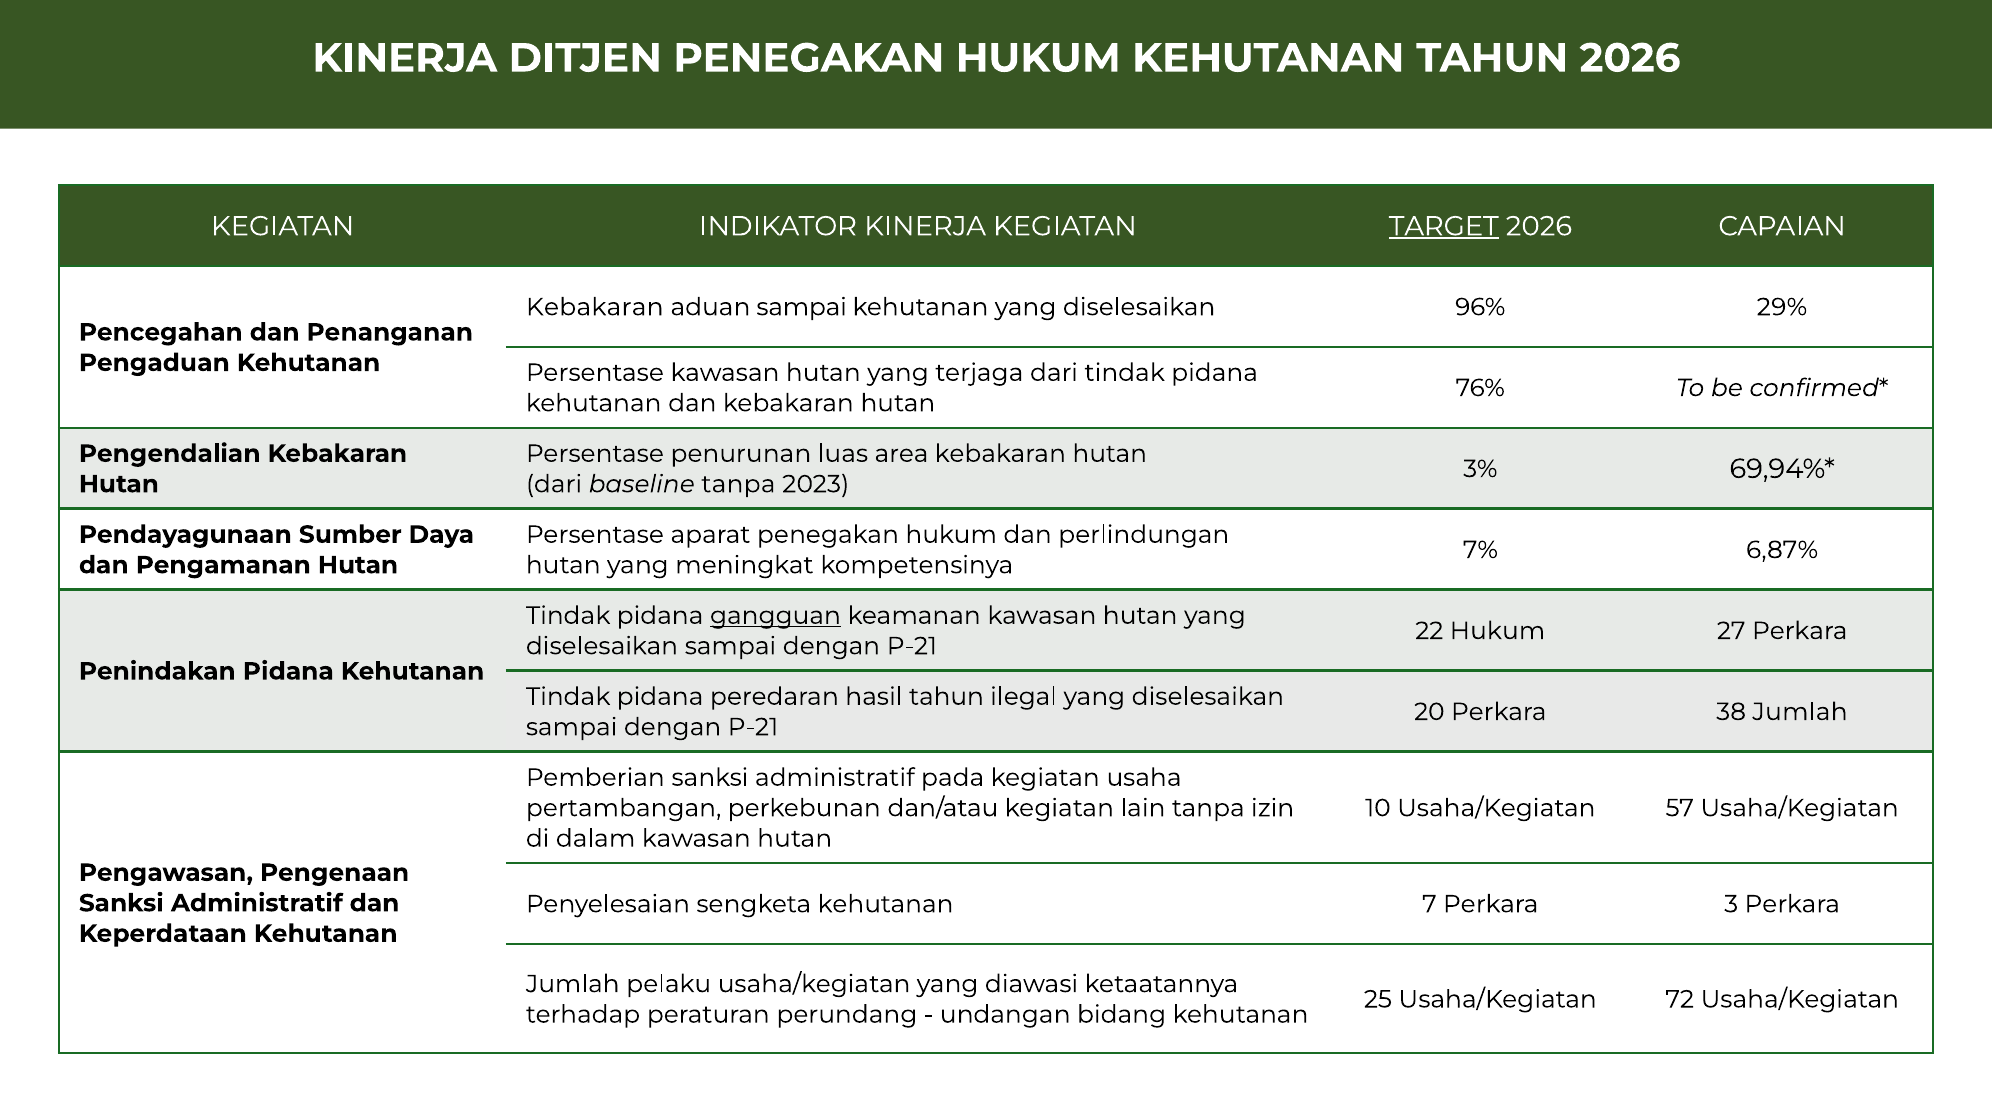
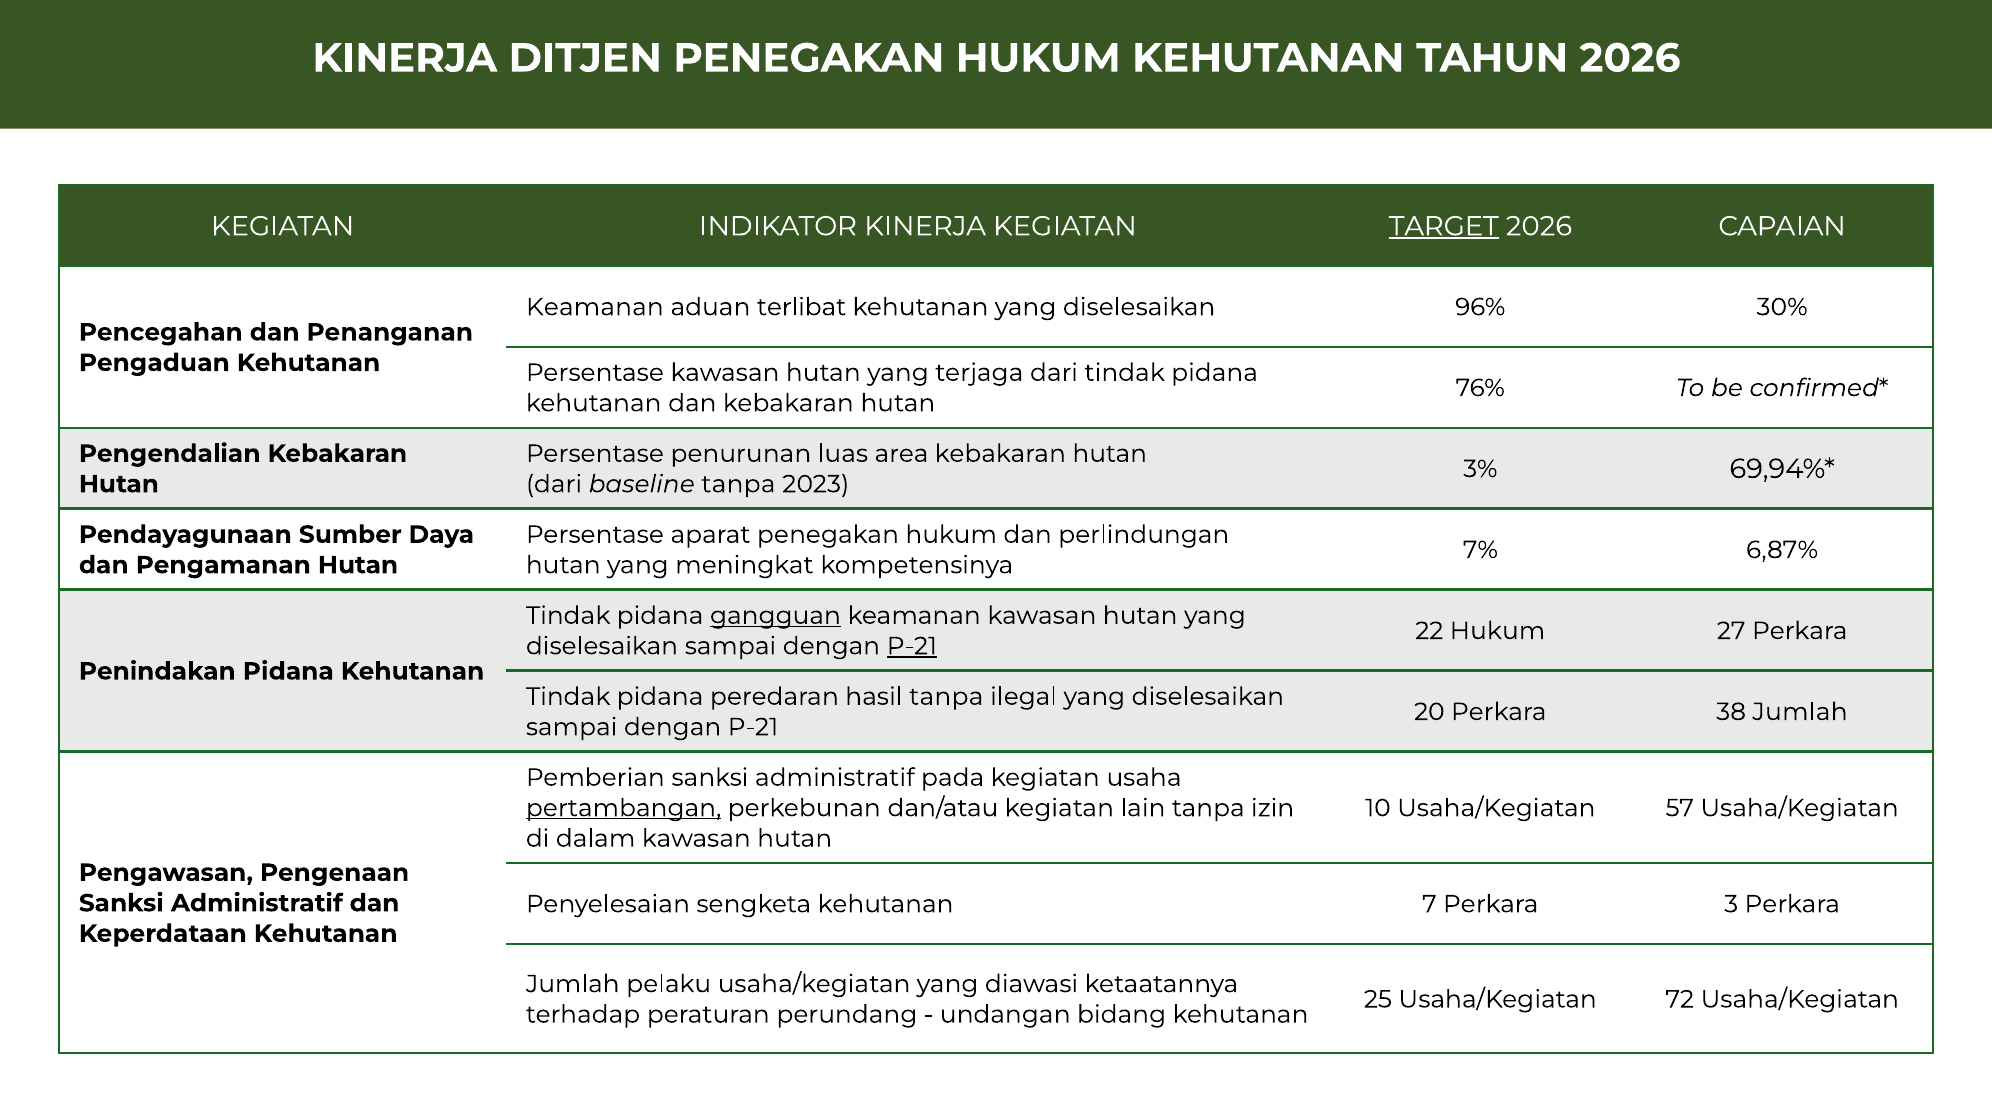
Kebakaran: Kebakaran -> Keamanan (595, 307)
aduan sampai: sampai -> terlibat (802, 307)
29%: 29% -> 30% (1782, 307)
P-21 underline: none -> present (912, 646)
hasil tahun: tahun -> tanpa (946, 697)
pertambangan underline: none -> present (624, 808)
